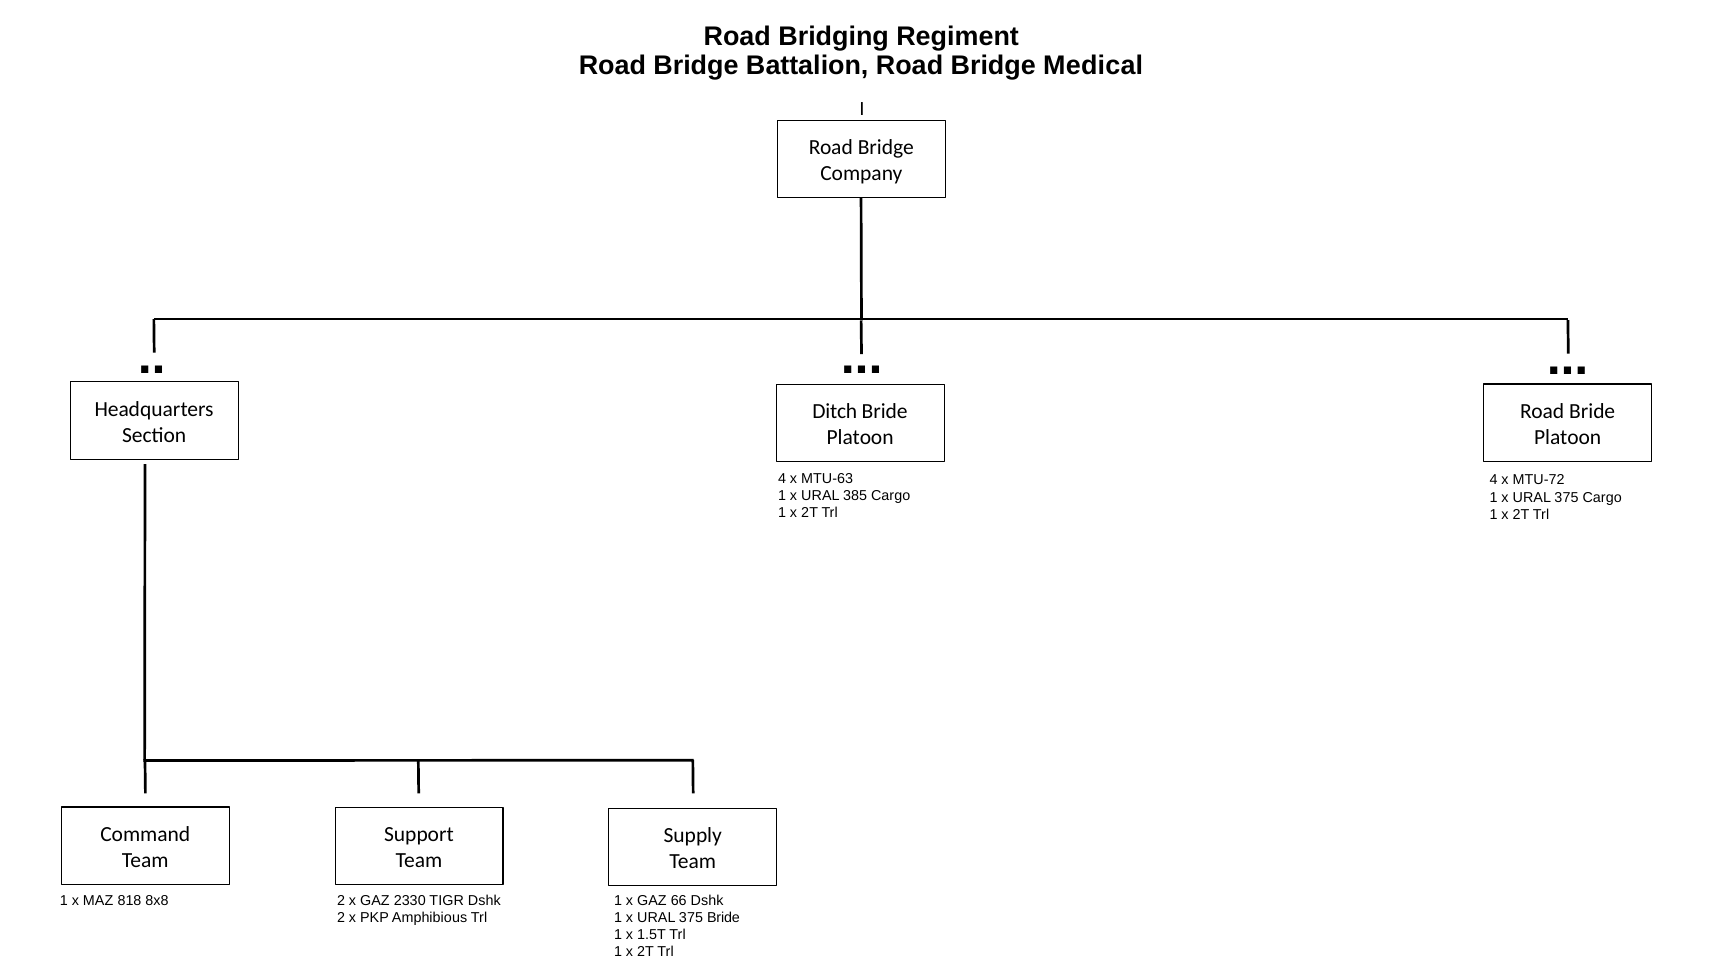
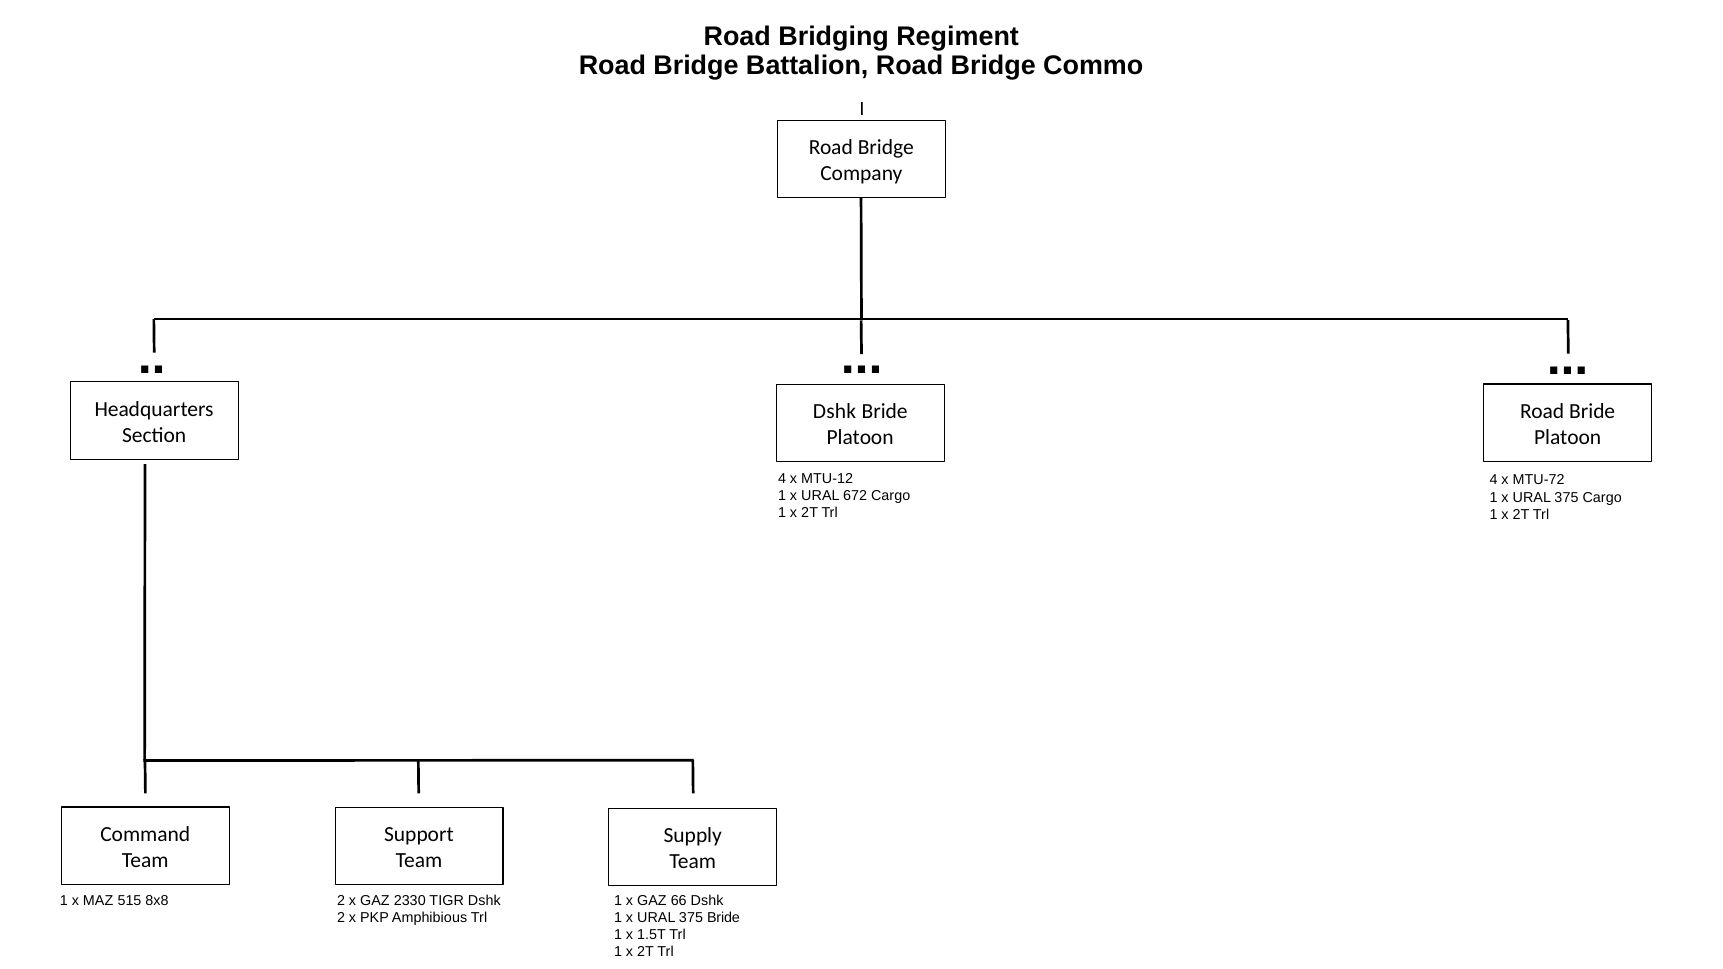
Medical: Medical -> Commo (1093, 65)
Ditch: Ditch -> Dshk (835, 412)
MTU-63: MTU-63 -> MTU-12 (827, 478)
385: 385 -> 672 (855, 496)
818: 818 -> 515 (130, 901)
